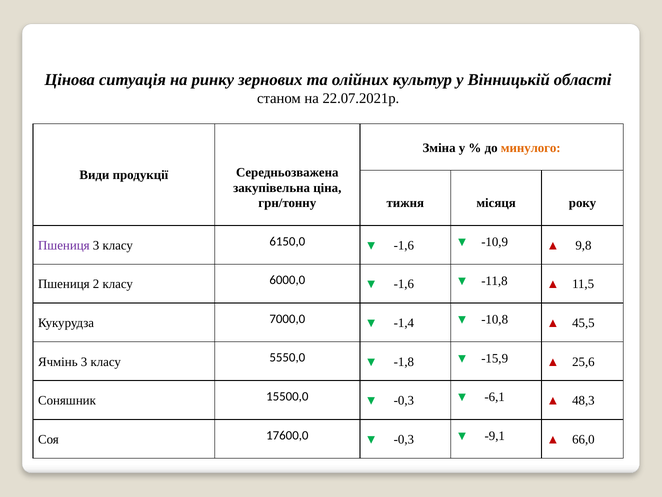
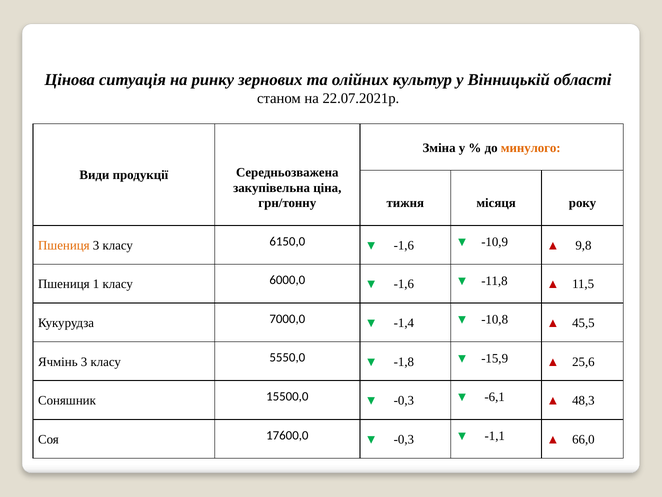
Пшениця colour: purple -> orange (64, 245)
2: 2 -> 1 (96, 284)
-9,1: -9,1 -> -1,1 (495, 436)
